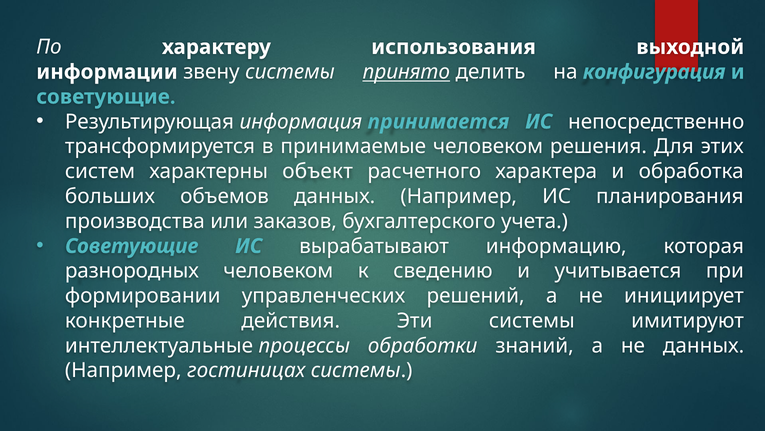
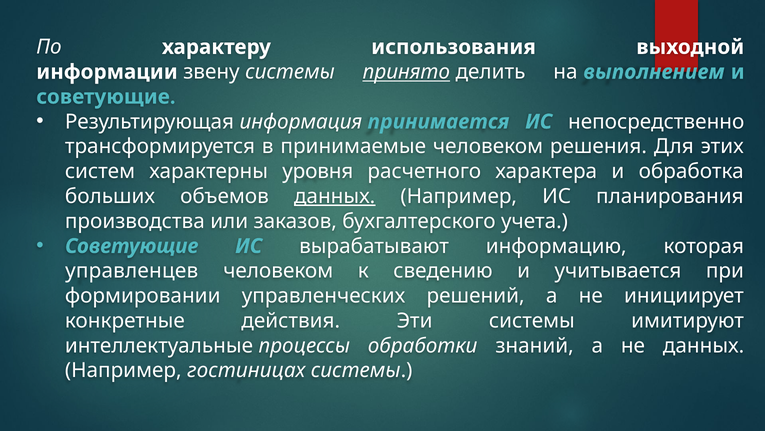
конфигурация: конфигурация -> выполнением (654, 72)
объект: объект -> уровня (318, 171)
данных underline: none -> present (335, 196)
разнородных: разнородных -> управленцев (132, 271)
